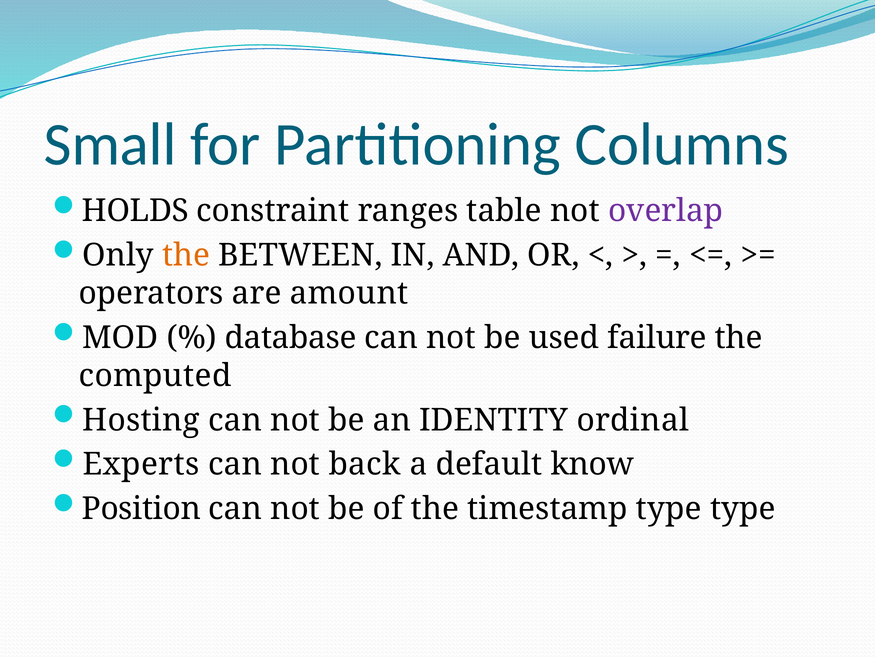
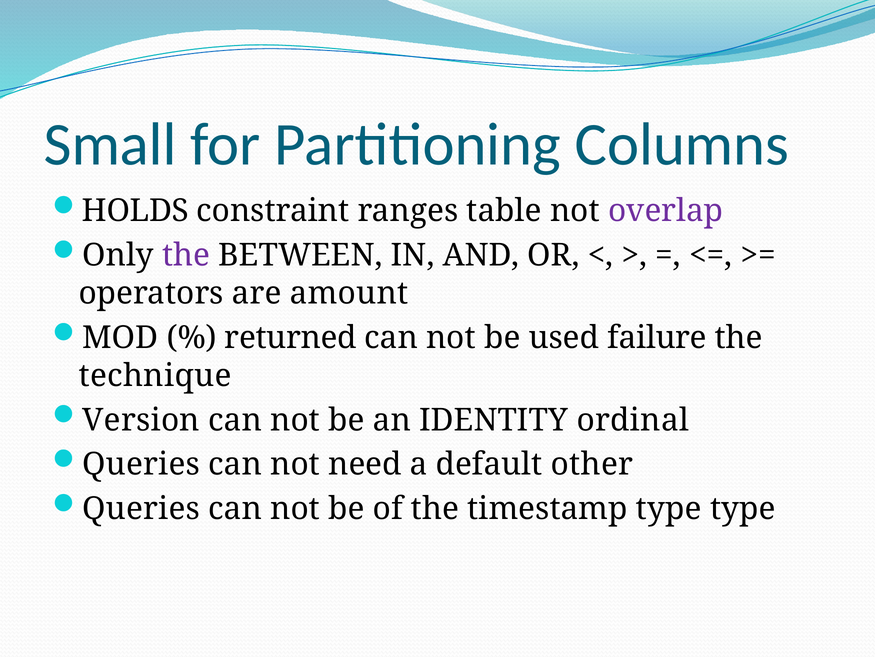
the colour: orange -> purple (186, 255)
database: database -> returned (291, 337)
computed: computed -> technique (155, 375)
Hosting: Hosting -> Version (141, 420)
Experts: Experts -> Queries (141, 464)
back: back -> need (365, 464)
know: know -> other (592, 464)
Position: Position -> Queries (141, 508)
